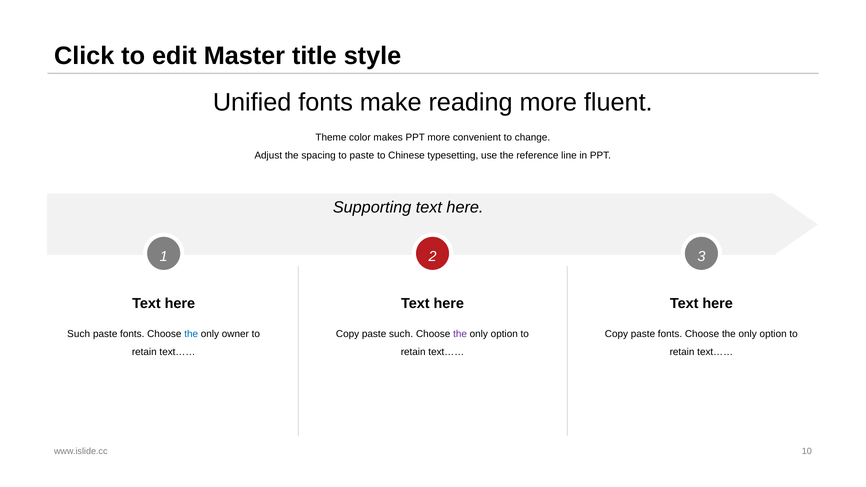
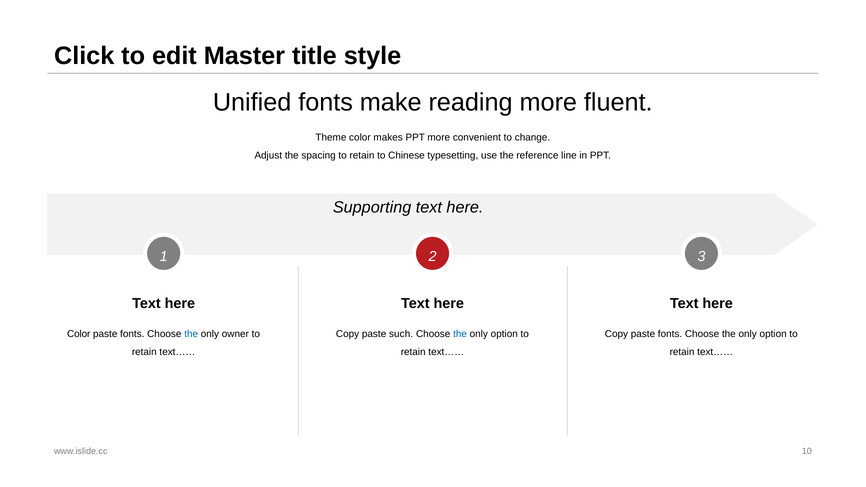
spacing to paste: paste -> retain (362, 155)
Such: Such -> Color (79, 334)
the colour: purple -> blue (460, 334)
